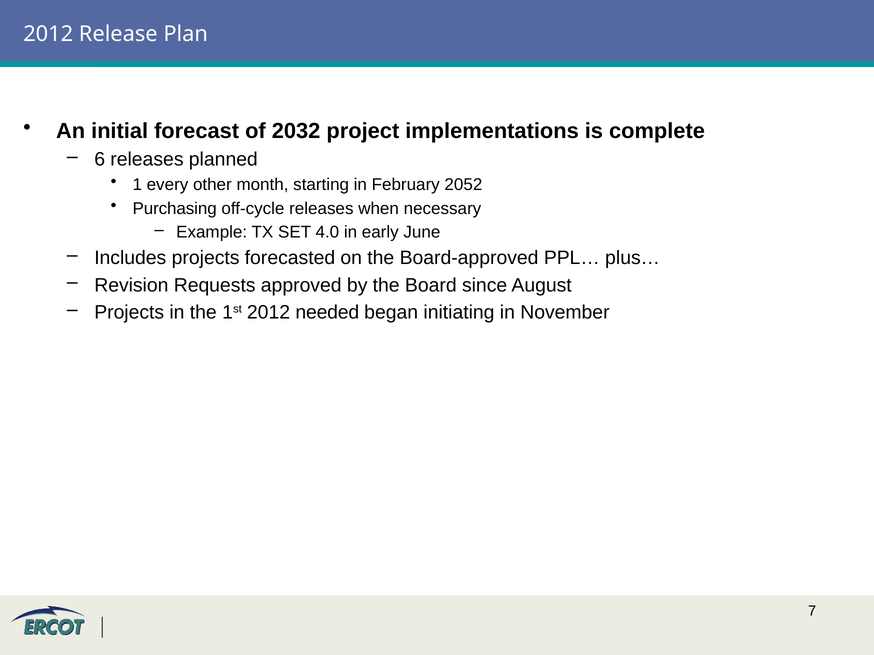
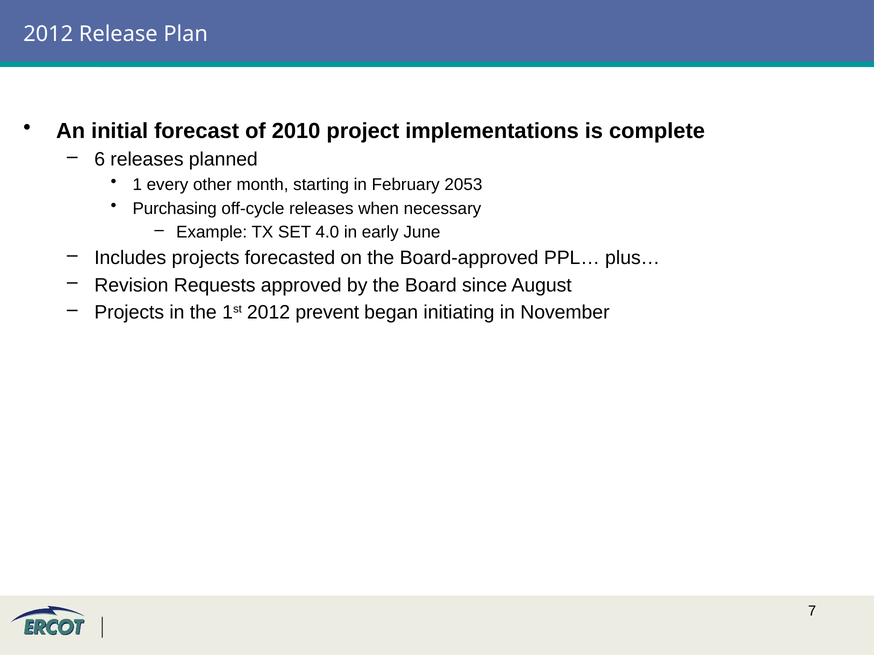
2032: 2032 -> 2010 (296, 131)
2052: 2052 -> 2053 (463, 185)
needed: needed -> prevent (327, 313)
